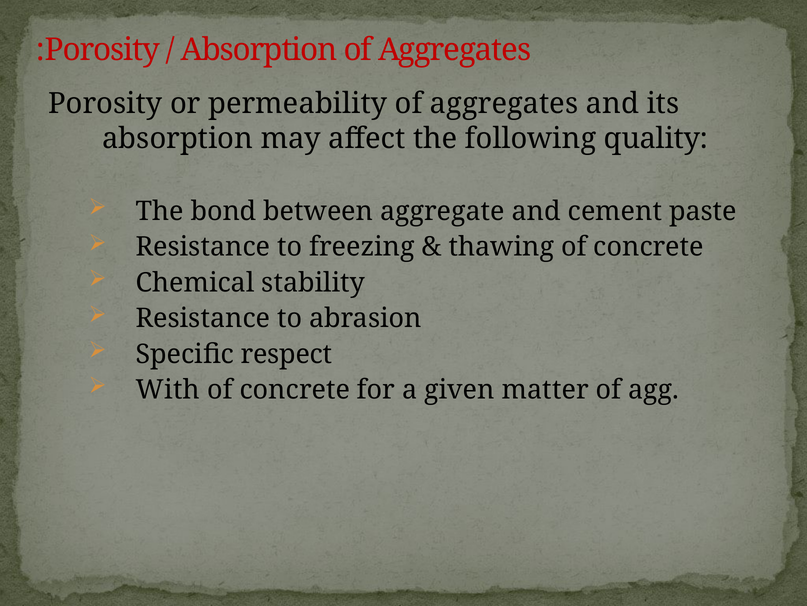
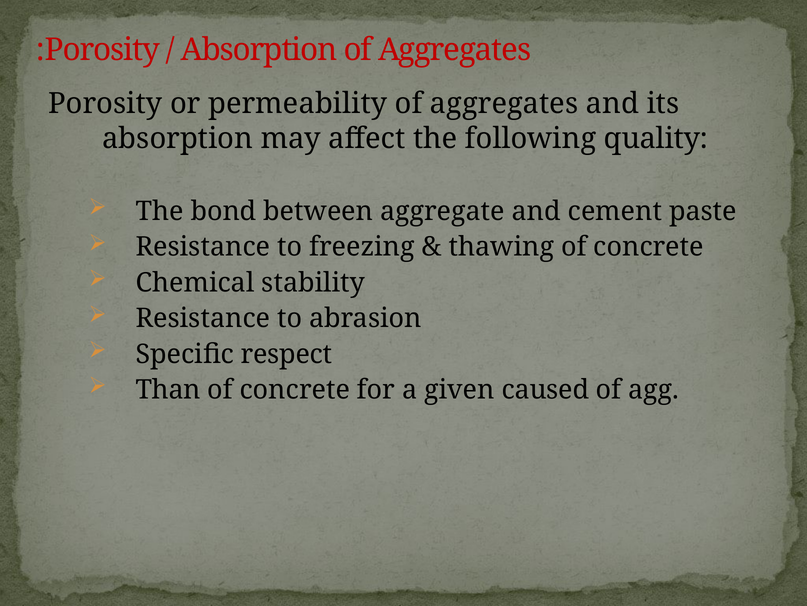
With: With -> Than (168, 389)
matter: matter -> caused (545, 389)
